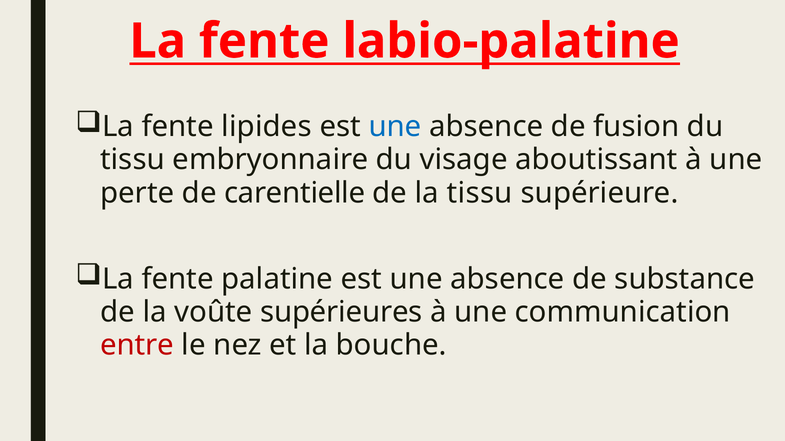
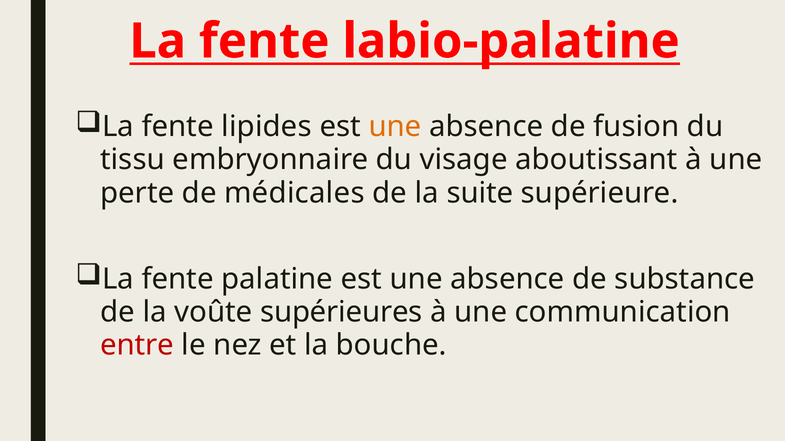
une colour: blue -> orange (395, 127)
carentielle: carentielle -> médicales (294, 193)
la tissu: tissu -> suite (480, 193)
